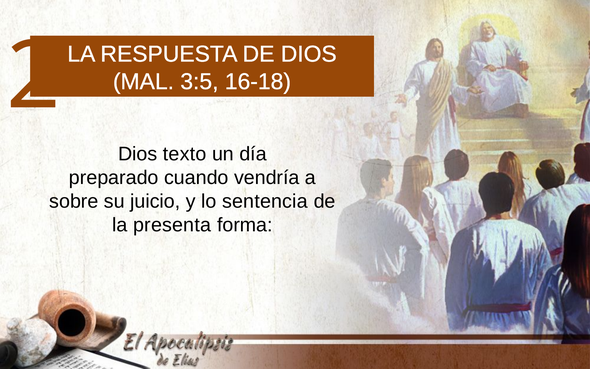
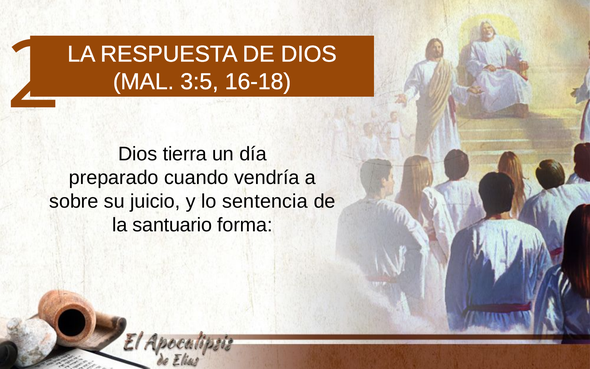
texto: texto -> tierra (185, 154)
presenta: presenta -> santuario (172, 225)
